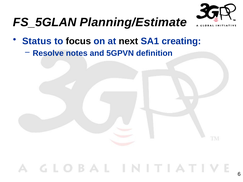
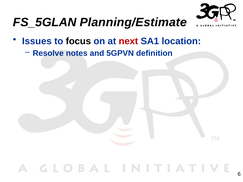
Status: Status -> Issues (37, 41)
next colour: black -> red (128, 41)
creating: creating -> location (181, 41)
